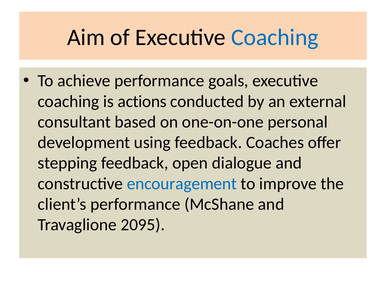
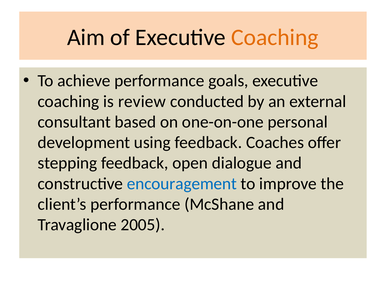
Coaching colour: blue -> orange (275, 37)
actions: actions -> review (142, 102)
2095: 2095 -> 2005 (143, 225)
